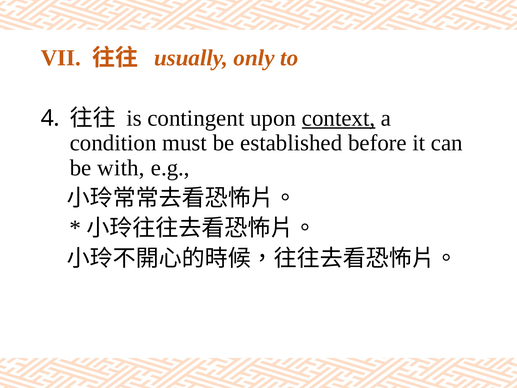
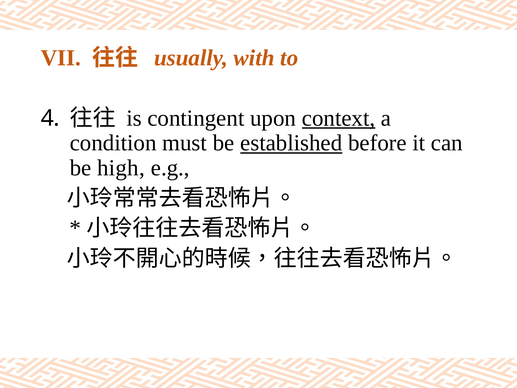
only: only -> with (254, 58)
established underline: none -> present (291, 143)
with: with -> high (121, 168)
